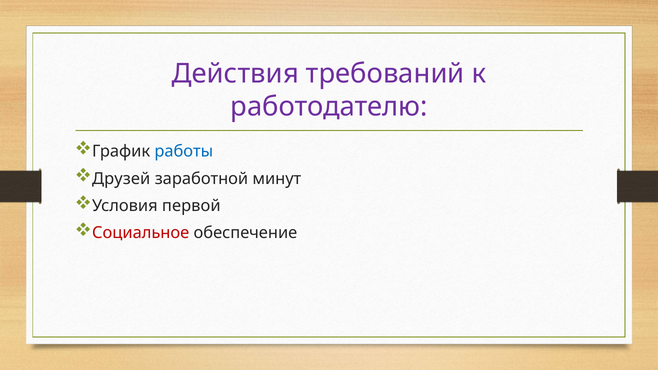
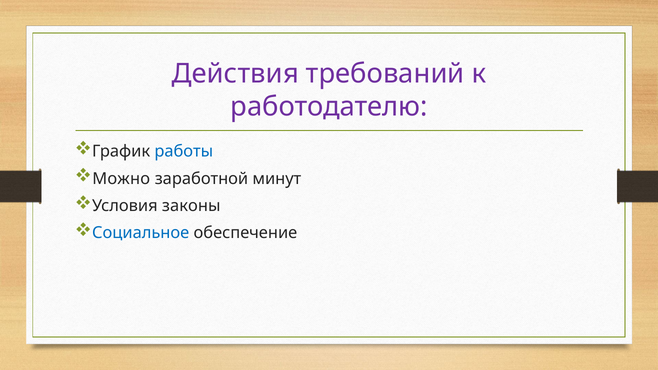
Друзей: Друзей -> Можно (121, 179)
первой: первой -> законы (191, 206)
Социальное colour: red -> blue (141, 233)
